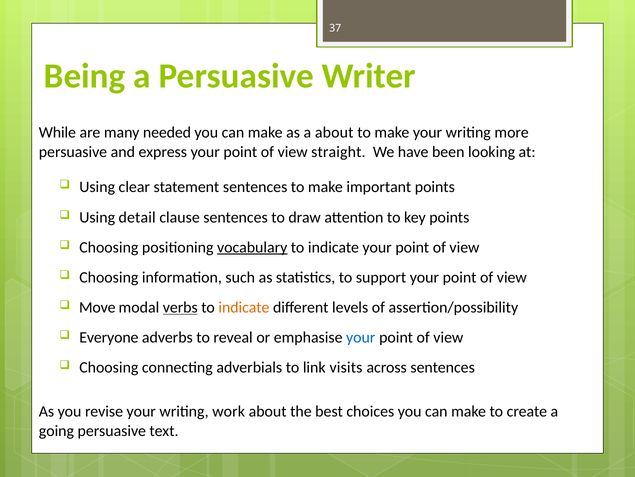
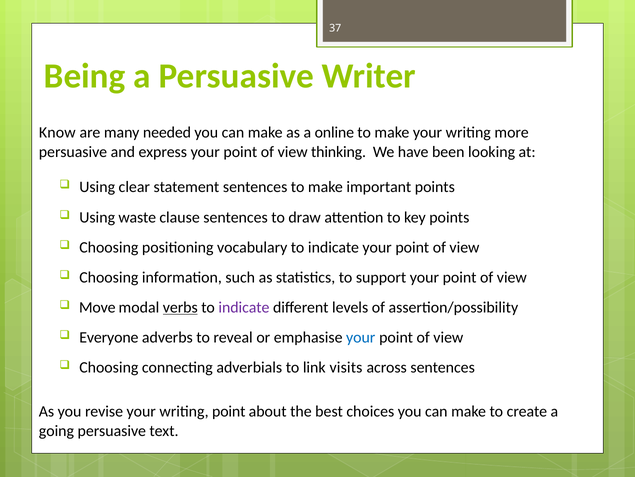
While: While -> Know (57, 132)
a about: about -> online (334, 132)
straight: straight -> thinking (339, 152)
detail: detail -> waste (137, 217)
vocabulary underline: present -> none (252, 247)
indicate colour: orange -> purple (244, 307)
writing work: work -> point (229, 411)
